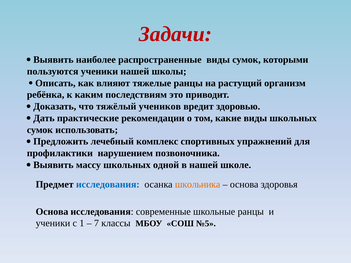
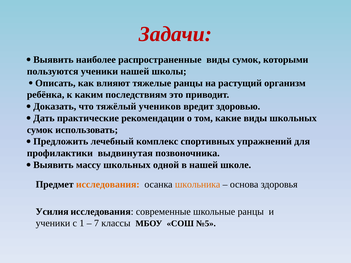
нарушением: нарушением -> выдвинутая (125, 153)
исследования colour: blue -> orange (108, 185)
Основа: Основа -> Усилия (52, 212)
